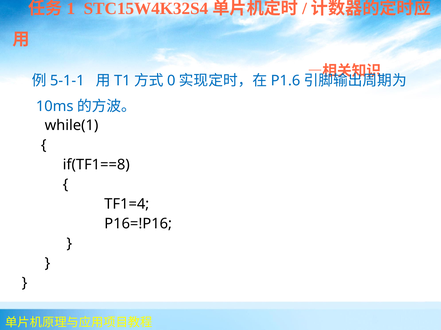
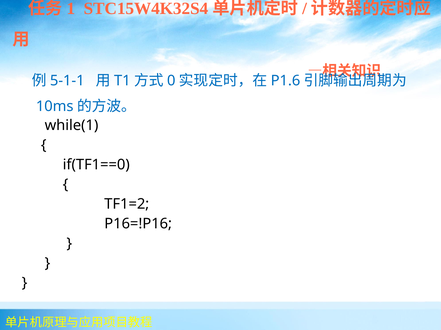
if(TF1==8: if(TF1==8 -> if(TF1==0 (96, 165)
TF1=4: TF1=4 -> TF1=2 (127, 204)
